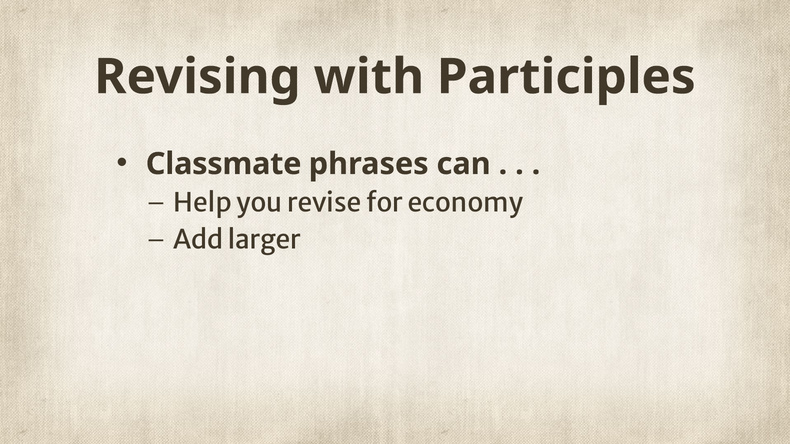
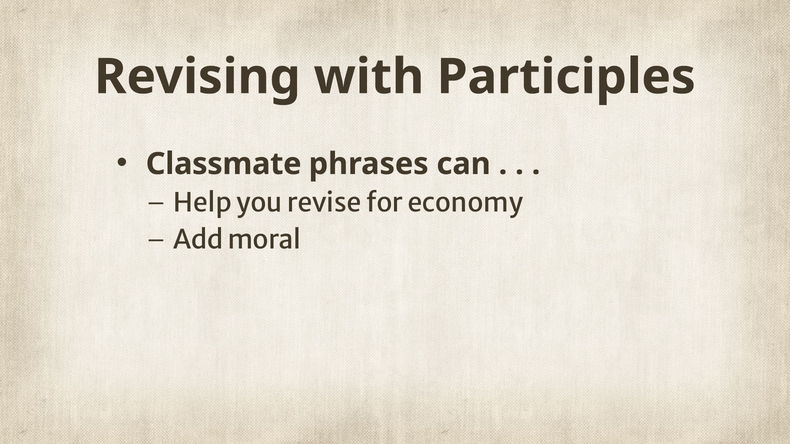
larger: larger -> moral (264, 240)
